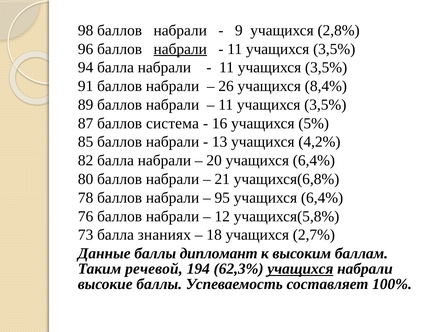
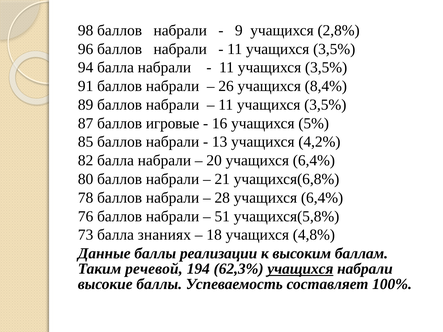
набрали underline: present -> none (180, 49)
система: система -> игровые (173, 123)
95: 95 -> 28 (222, 198)
12: 12 -> 51 (222, 216)
2,7%: 2,7% -> 4,8% (314, 235)
дипломант: дипломант -> реализации (219, 254)
